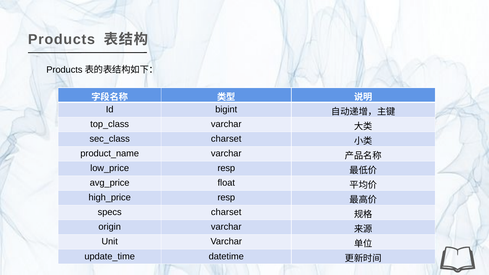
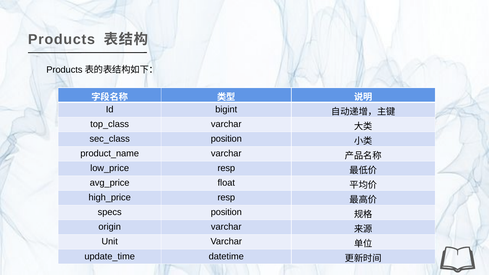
charset: charset -> position (226, 139)
specs charset: charset -> position (226, 212)
